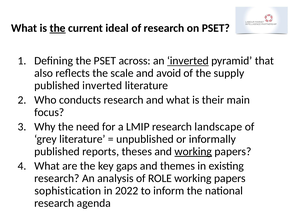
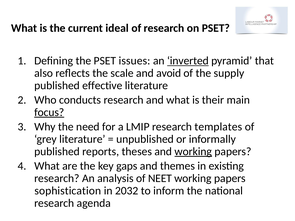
the underline: present -> none (58, 28)
across: across -> issues (135, 61)
published inverted: inverted -> effective (102, 86)
focus underline: none -> present (49, 112)
landscape: landscape -> templates (218, 127)
ROLE: ROLE -> NEET (160, 179)
2022: 2022 -> 2032 (127, 191)
